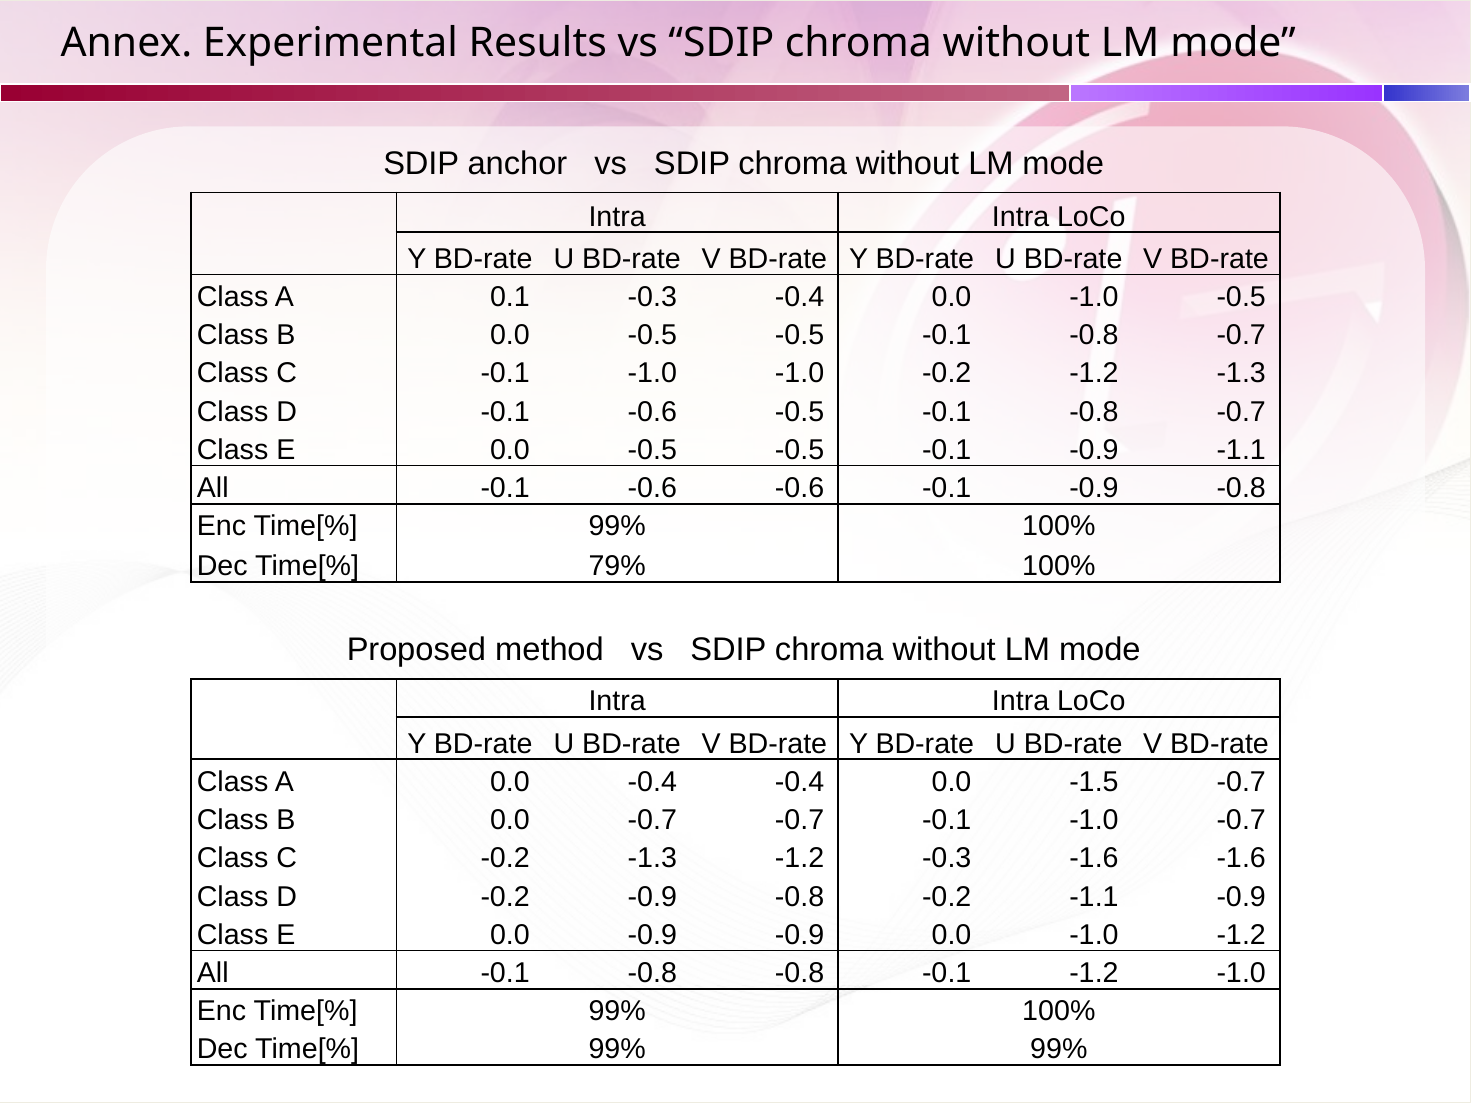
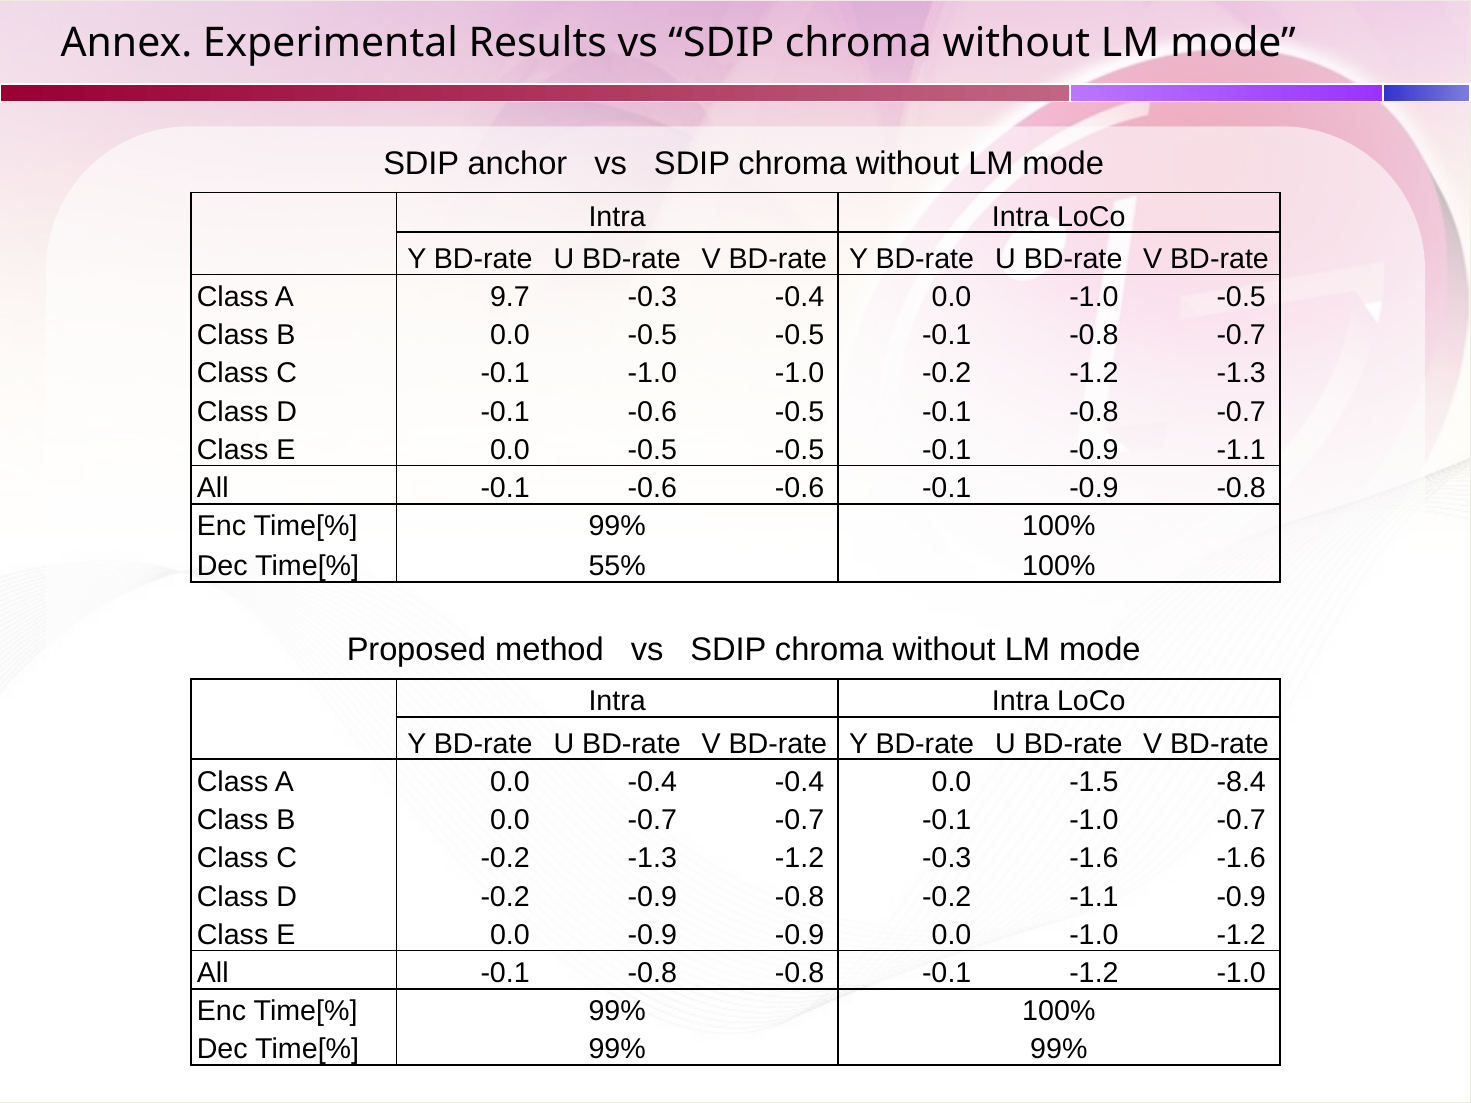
0.1: 0.1 -> 9.7 (510, 297)
79%: 79% -> 55% (617, 566)
-1.5 -0.7: -0.7 -> -8.4 (1241, 782)
